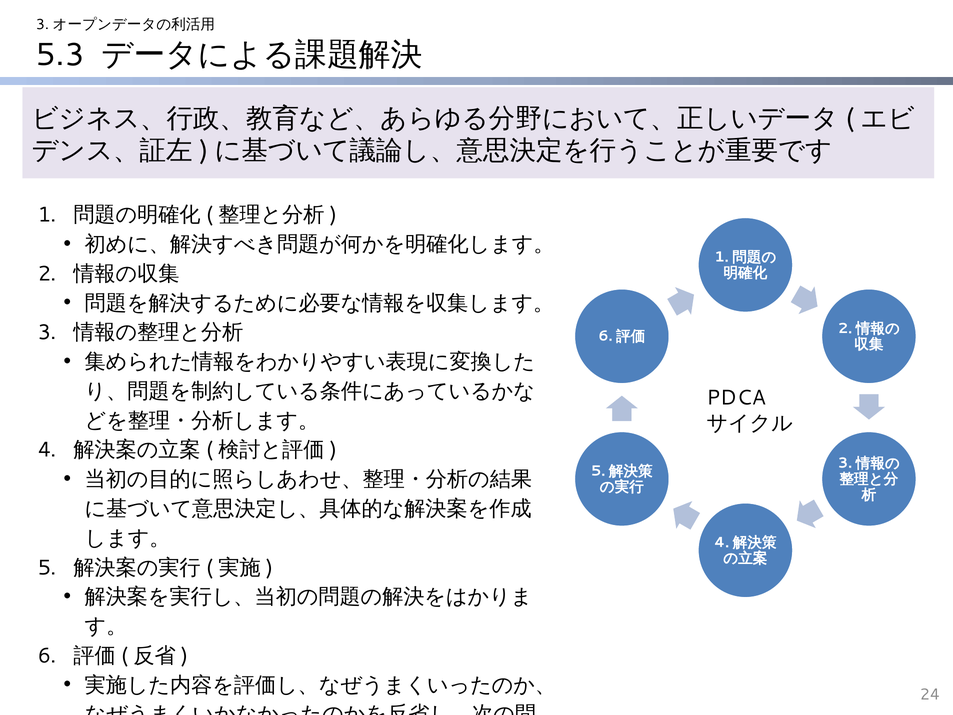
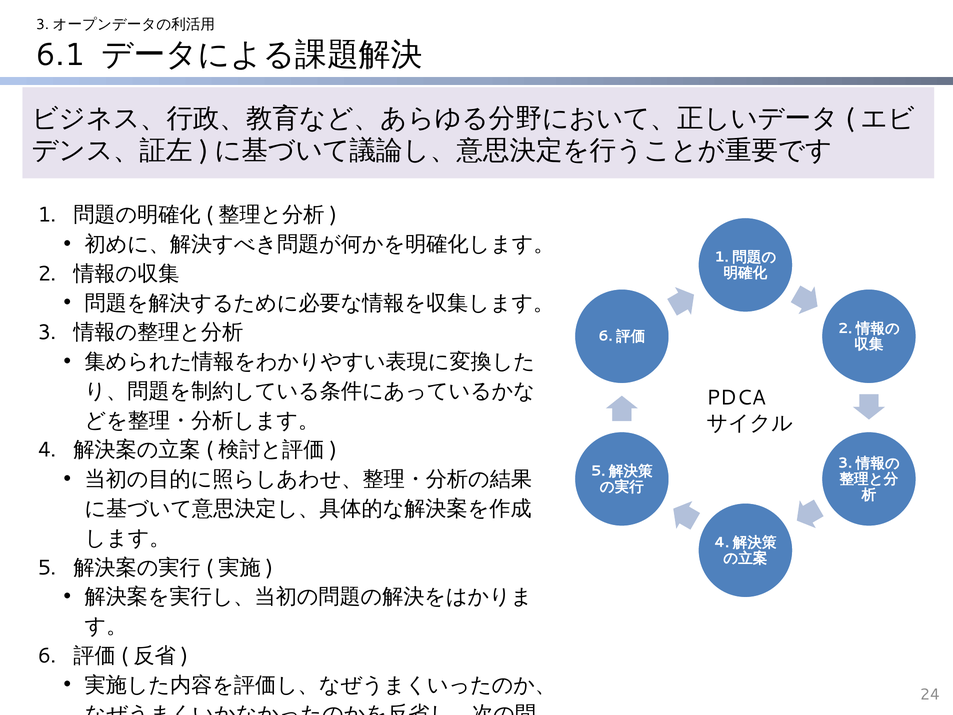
5.3: 5.3 -> 6.1 (60, 55)
